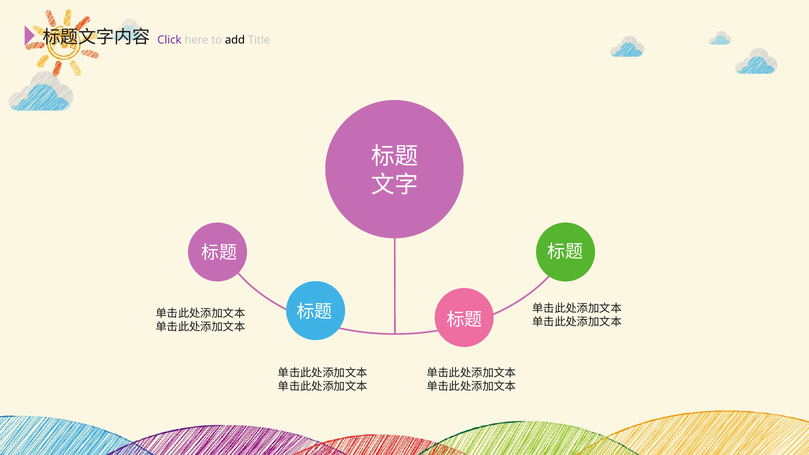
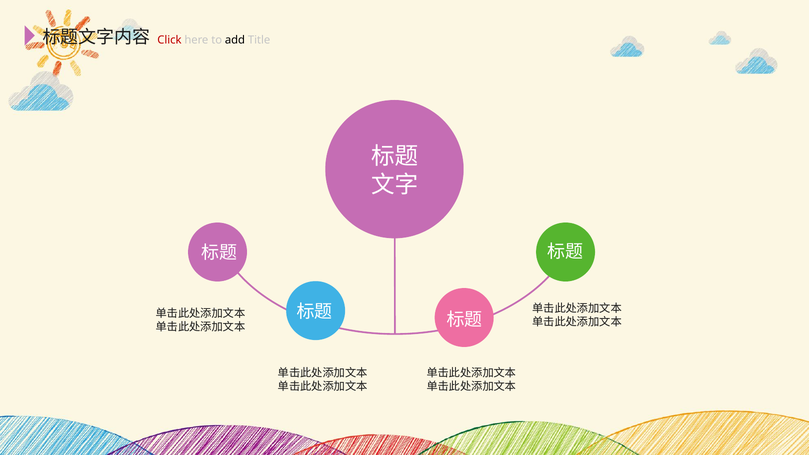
Click colour: purple -> red (169, 40)
